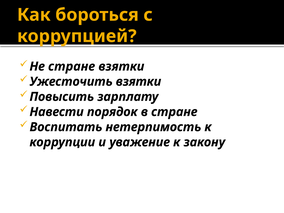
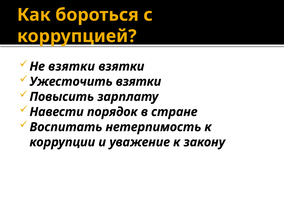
Не стране: стране -> взятки (72, 66)
